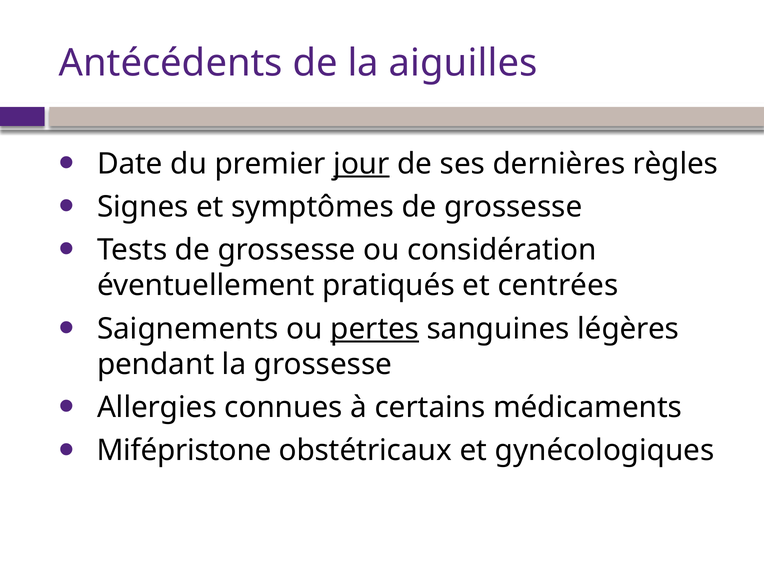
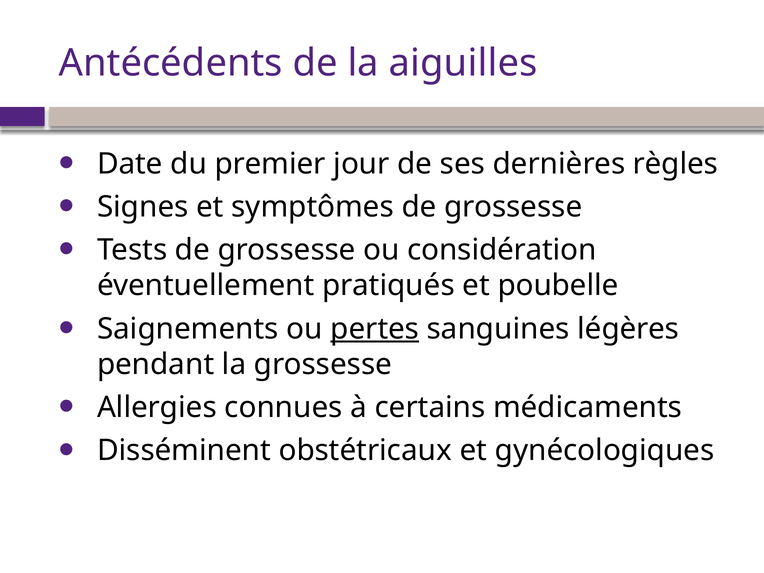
jour underline: present -> none (361, 164)
centrées: centrées -> poubelle (558, 286)
Mifépristone: Mifépristone -> Disséminent (184, 451)
